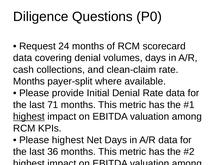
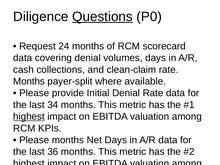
Questions underline: none -> present (102, 17)
71: 71 -> 34 (53, 105)
Please highest: highest -> months (68, 140)
